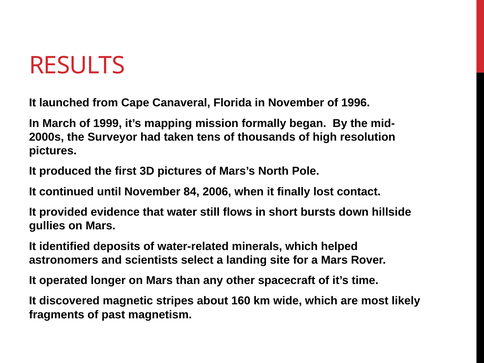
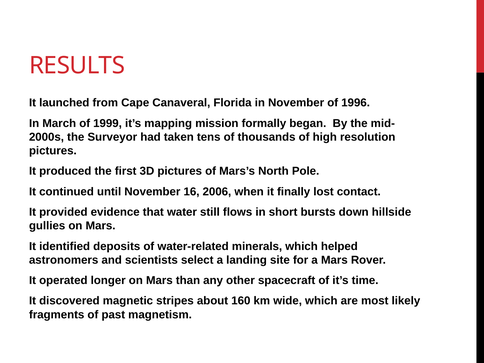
84: 84 -> 16 (192, 192)
